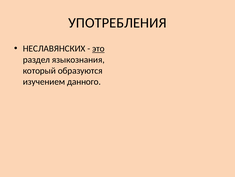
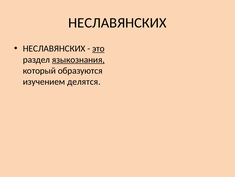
УПОТРЕБЛЕНИЯ: УПОТРЕБЛЕНИЯ -> НЕСЛАВЯНСКИХ (117, 23)
языкознания underline: none -> present (78, 59)
данного: данного -> делятся (84, 81)
